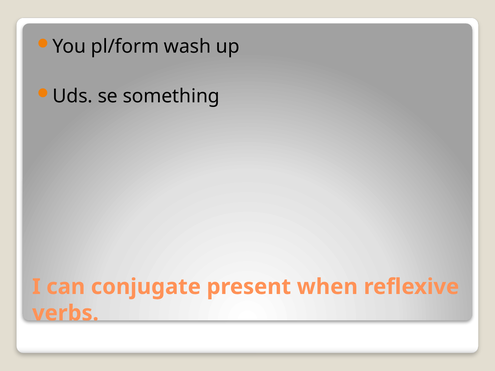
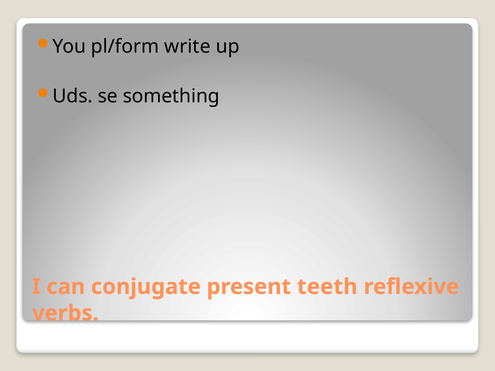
wash: wash -> write (187, 47)
when: when -> teeth (327, 287)
